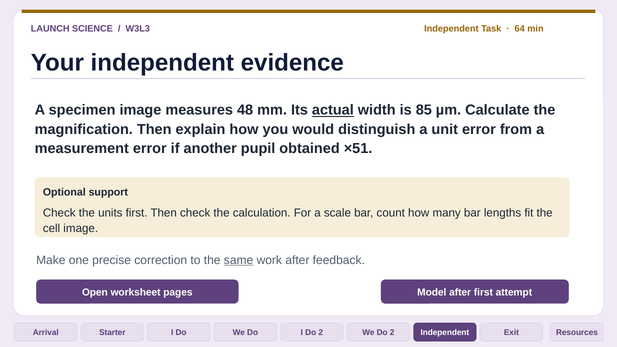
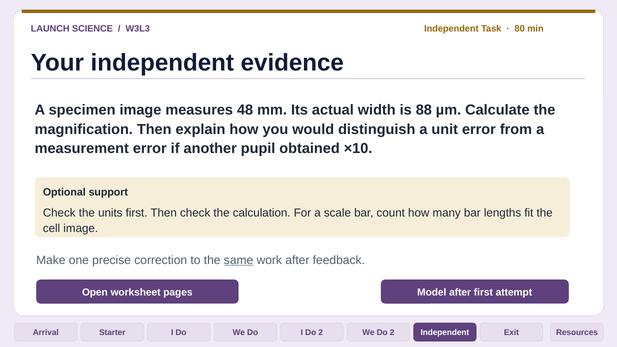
64: 64 -> 80 (520, 29)
actual underline: present -> none (333, 110)
85: 85 -> 88 (424, 110)
×51: ×51 -> ×10 (358, 148)
